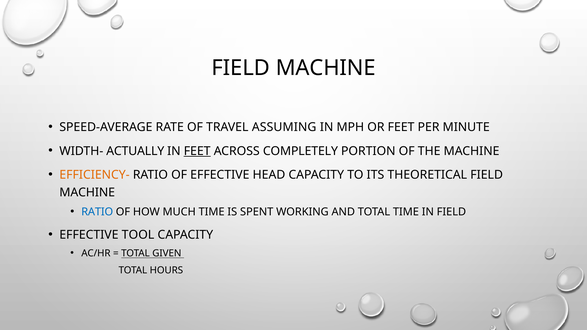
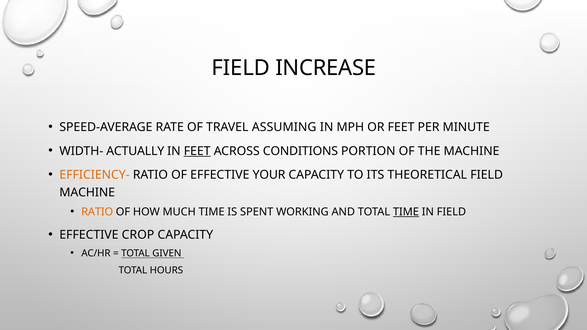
MACHINE: MACHINE -> INCREASE (326, 68)
COMPLETELY: COMPLETELY -> CONDITIONS (300, 151)
HEAD: HEAD -> YOUR (269, 175)
RATIO colour: blue -> orange (97, 212)
TIME underline: none -> present (406, 212)
TOOL: TOOL -> CROP (138, 235)
